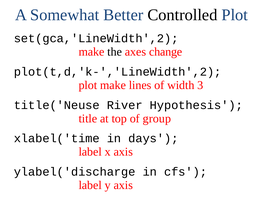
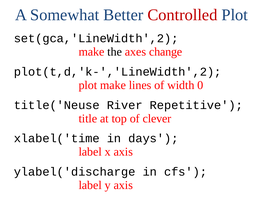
Controlled colour: black -> red (182, 15)
3: 3 -> 0 (200, 85)
Hypothesis: Hypothesis -> Repetitive (196, 105)
group: group -> clever (157, 118)
